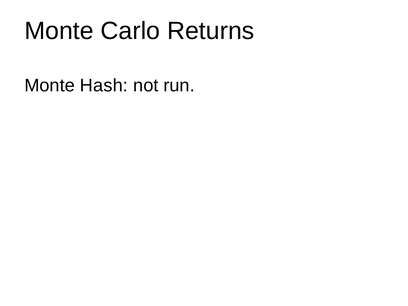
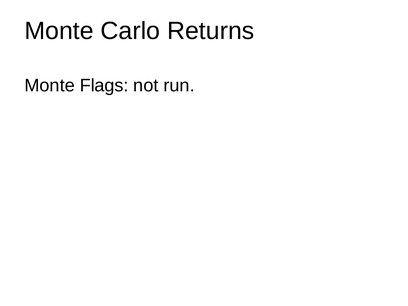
Hash: Hash -> Flags (104, 86)
